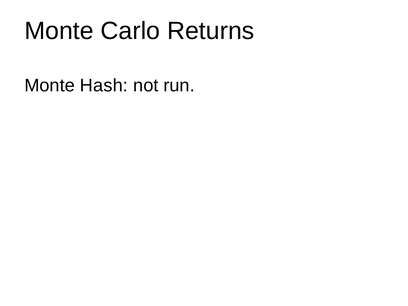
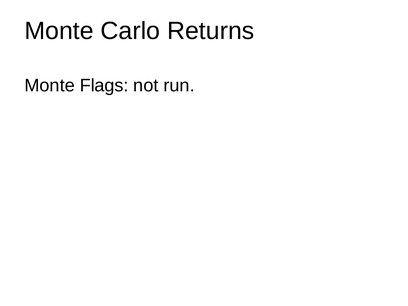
Hash: Hash -> Flags (104, 86)
